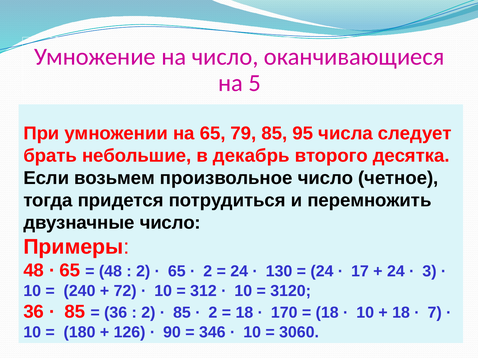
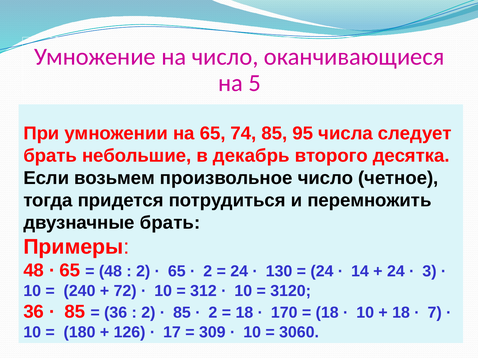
79: 79 -> 74 (244, 134)
двузначные число: число -> брать (170, 223)
17: 17 -> 14 (360, 272)
90: 90 -> 17 (172, 333)
346: 346 -> 309 (212, 333)
